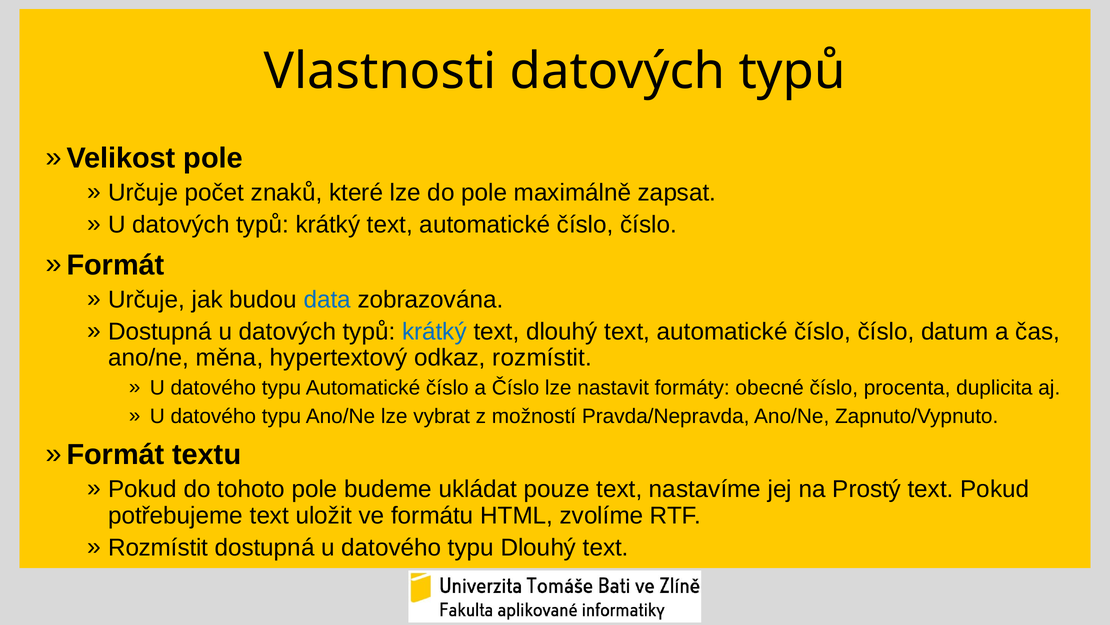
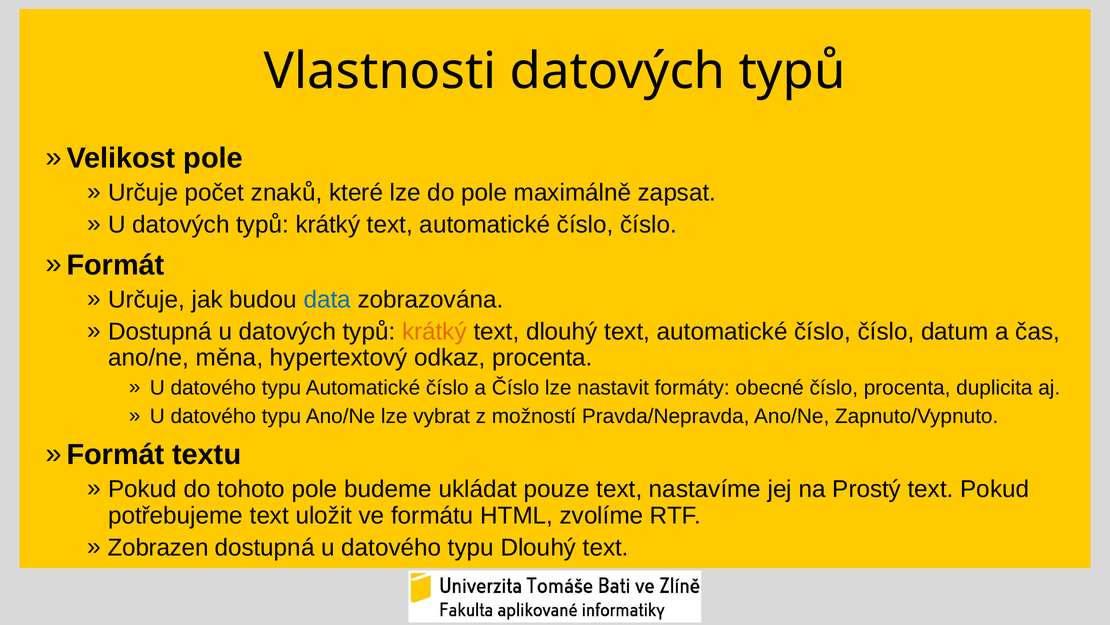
krátký colour: blue -> orange (434, 331)
odkaz rozmístit: rozmístit -> procenta (542, 357)
Rozmístit: Rozmístit -> Zobrazen (158, 547)
